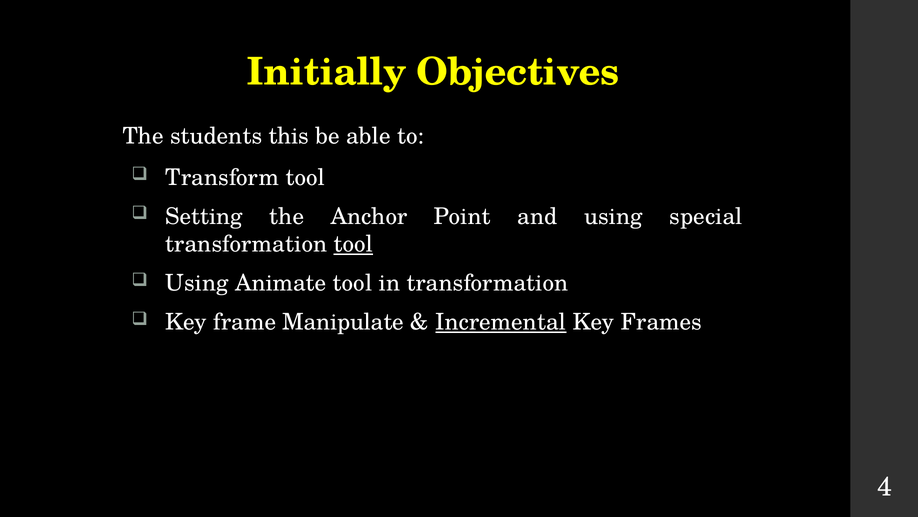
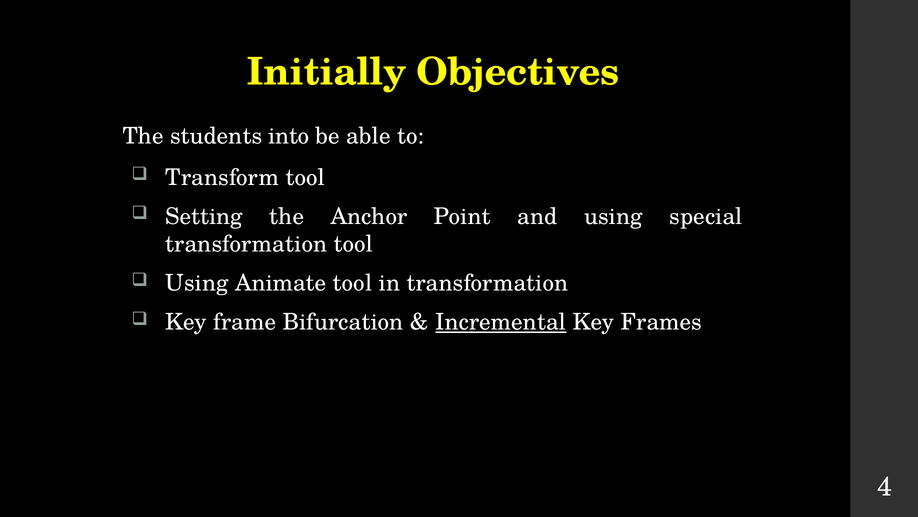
this: this -> into (289, 136)
tool underline: present -> none (353, 244)
Manipulate: Manipulate -> Bifurcation (343, 322)
